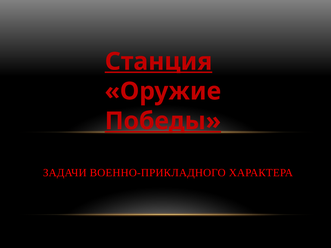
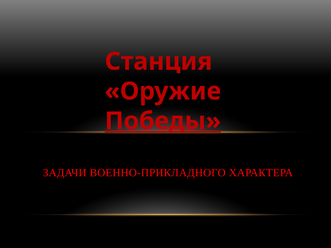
Станция underline: present -> none (159, 62)
